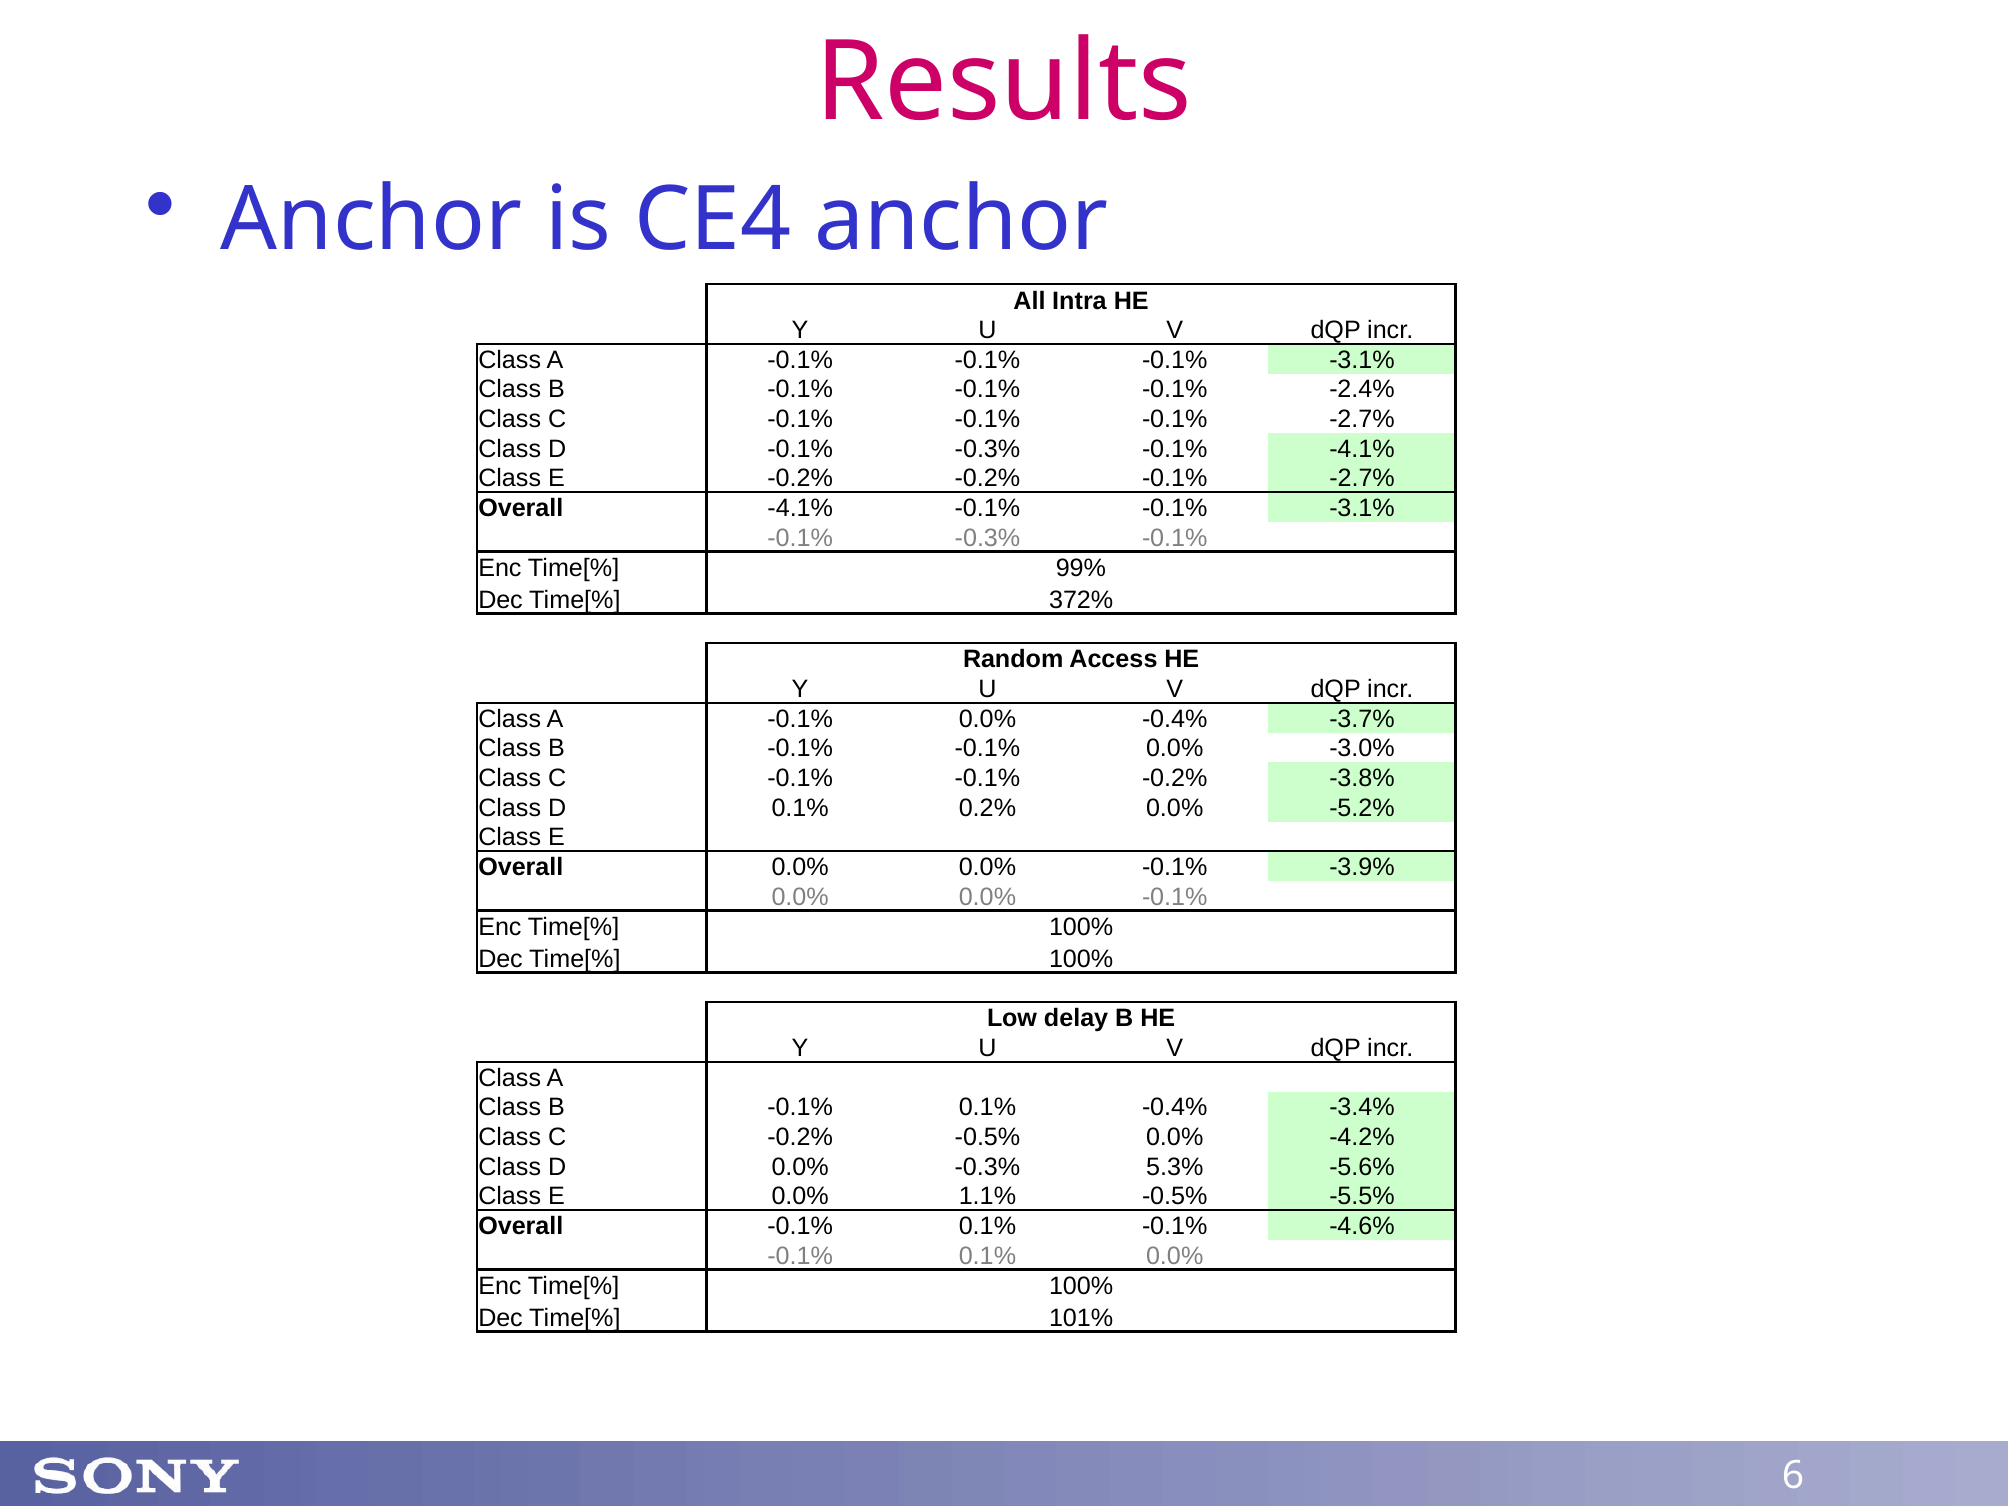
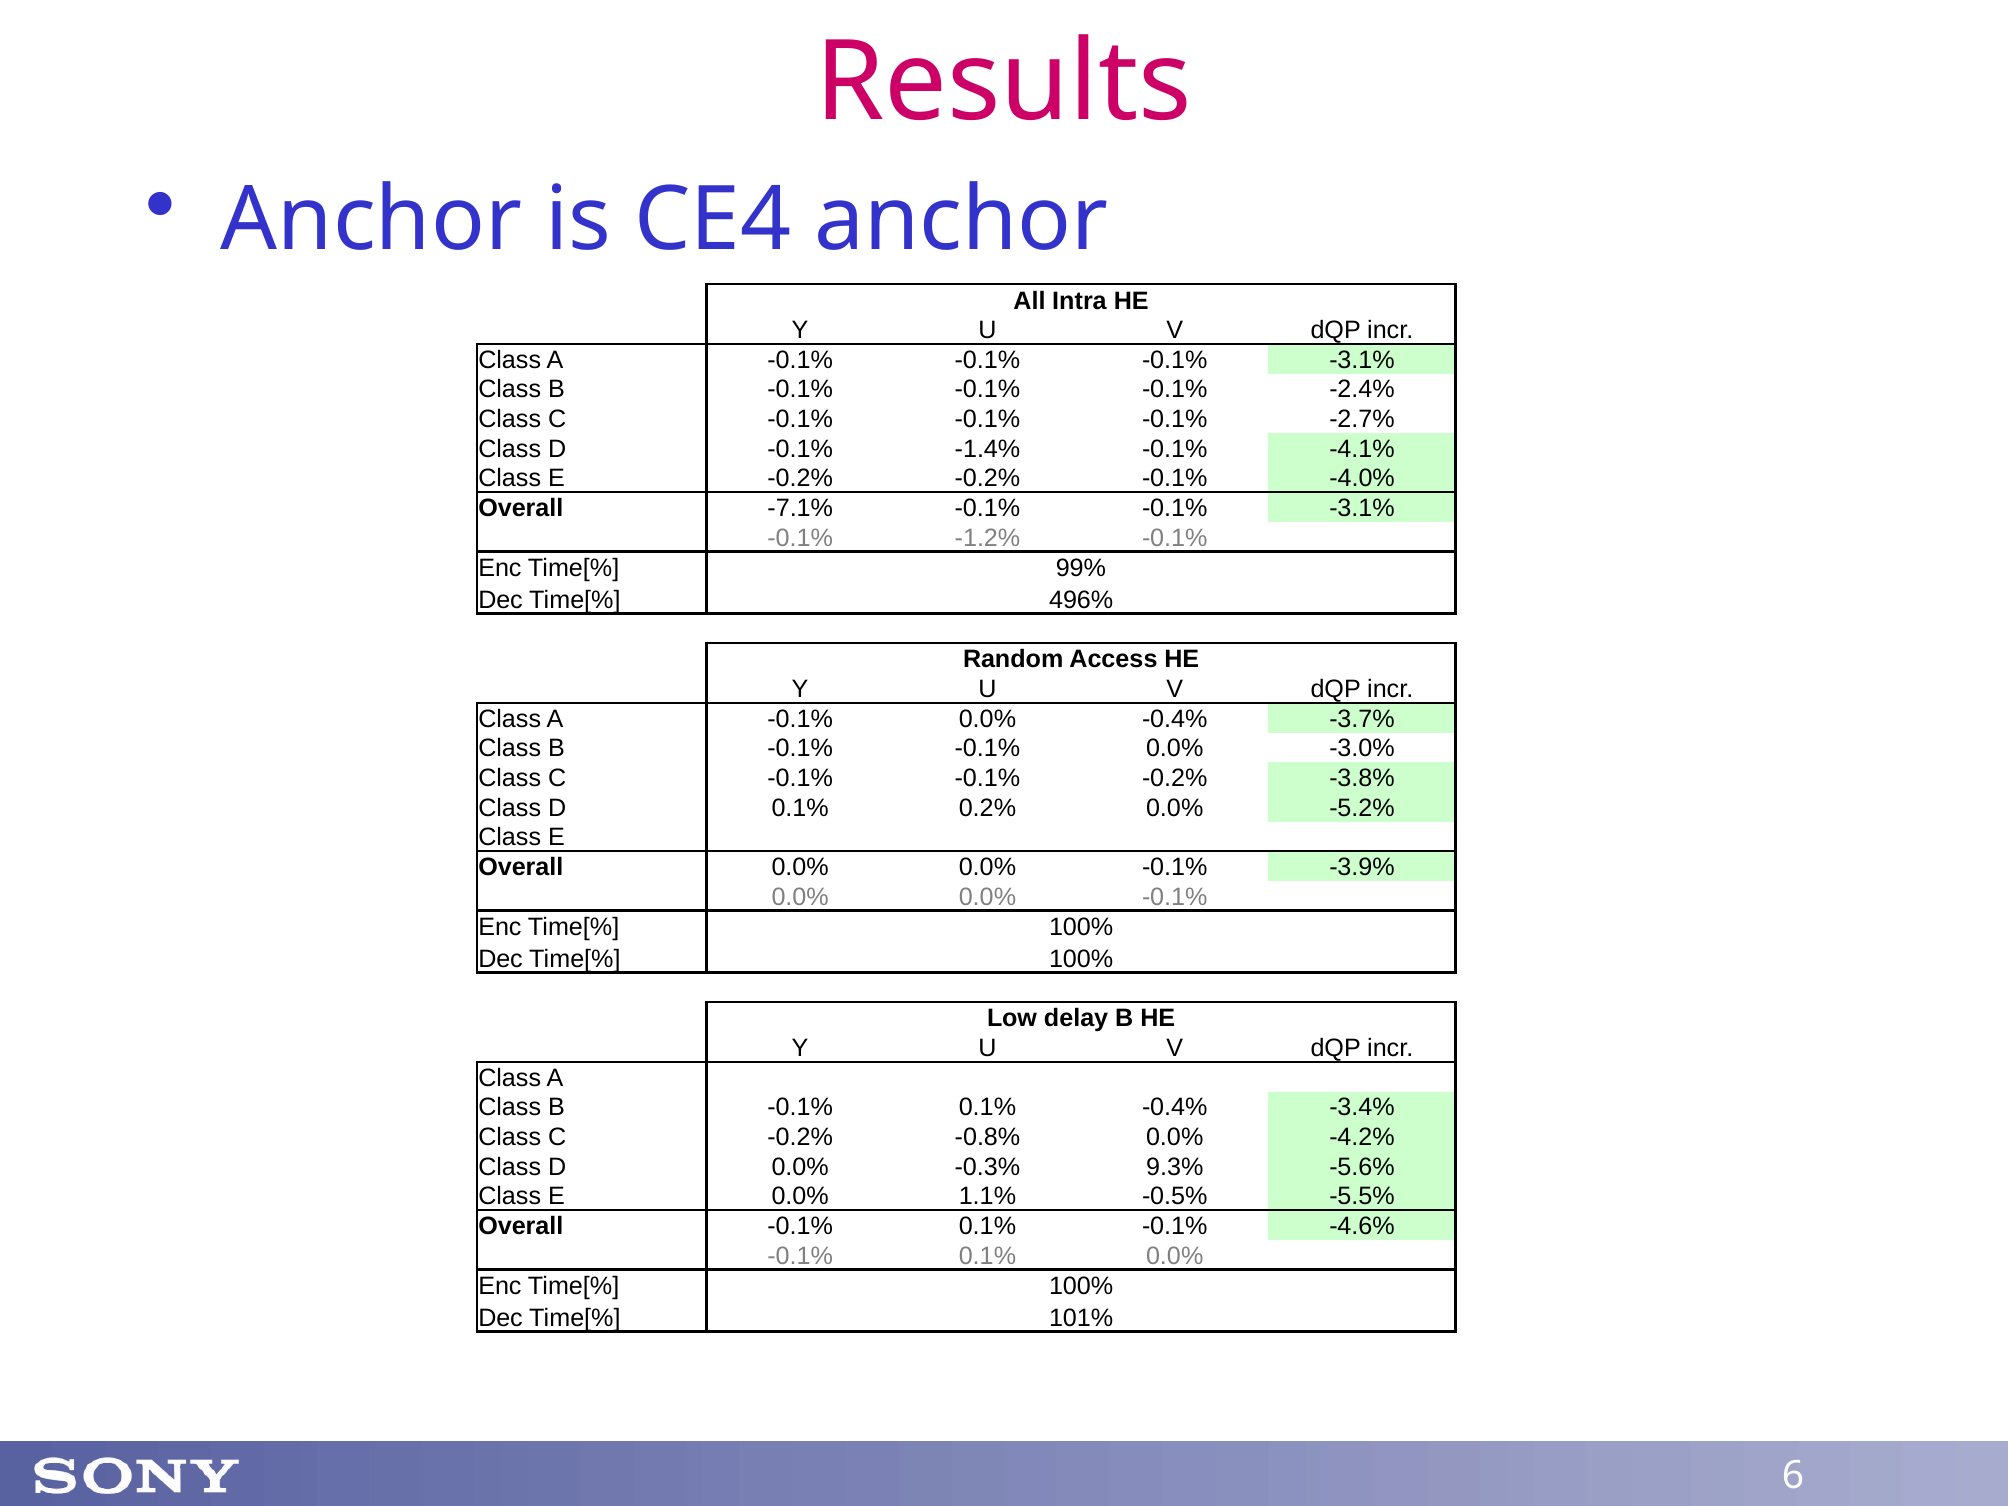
D -0.1% -0.3%: -0.3% -> -1.4% (988, 449)
-0.2% -0.1% -2.7%: -2.7% -> -4.0% (1362, 479)
Overall -4.1%: -4.1% -> -7.1% (800, 508)
-0.3%: -0.3% -> -1.2% (988, 538)
372%: 372% -> 496% (1081, 600)
-0.2% -0.5%: -0.5% -> -0.8% (988, 1137)
5.3%: 5.3% -> 9.3% (1175, 1167)
